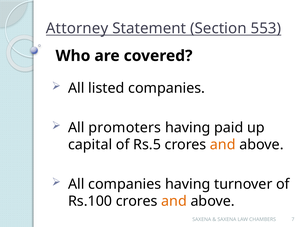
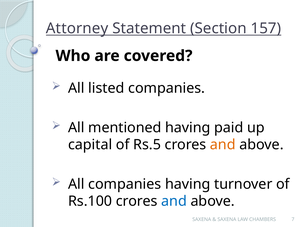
553: 553 -> 157 (266, 28)
promoters: promoters -> mentioned (125, 128)
and colour: orange -> blue (174, 201)
